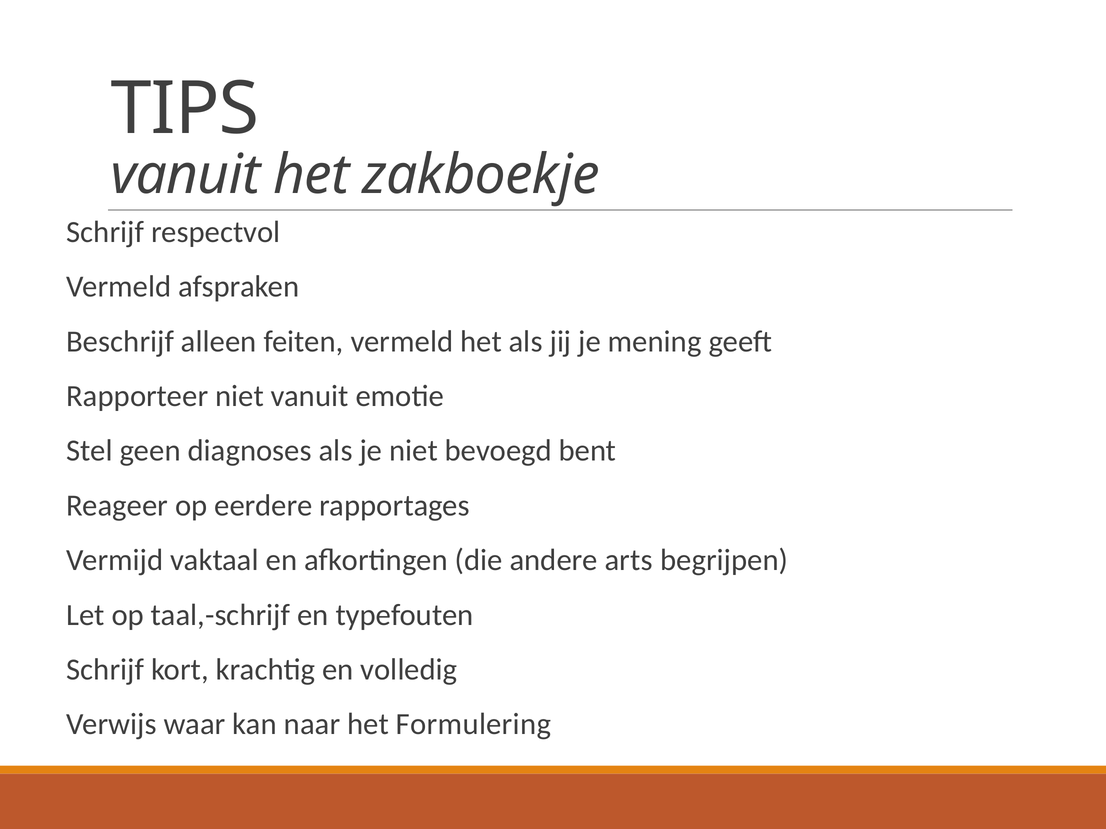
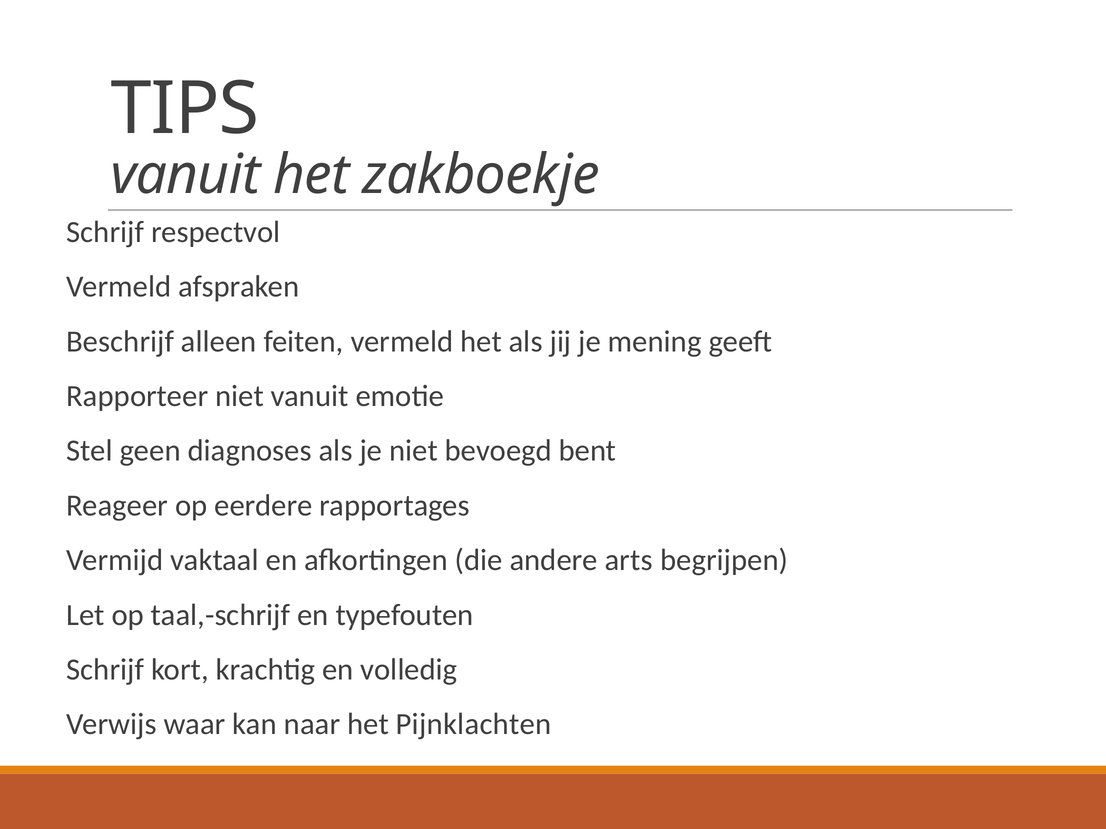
Formulering: Formulering -> Pijnklachten (474, 725)
